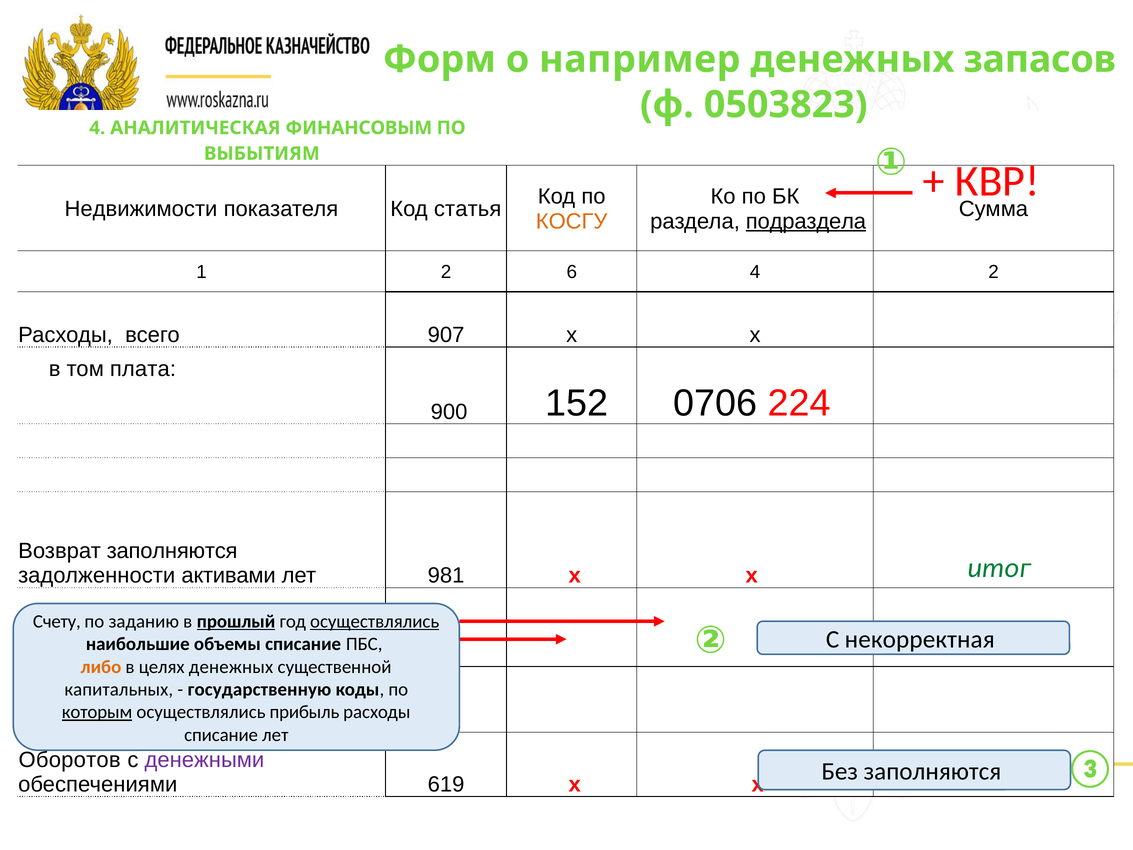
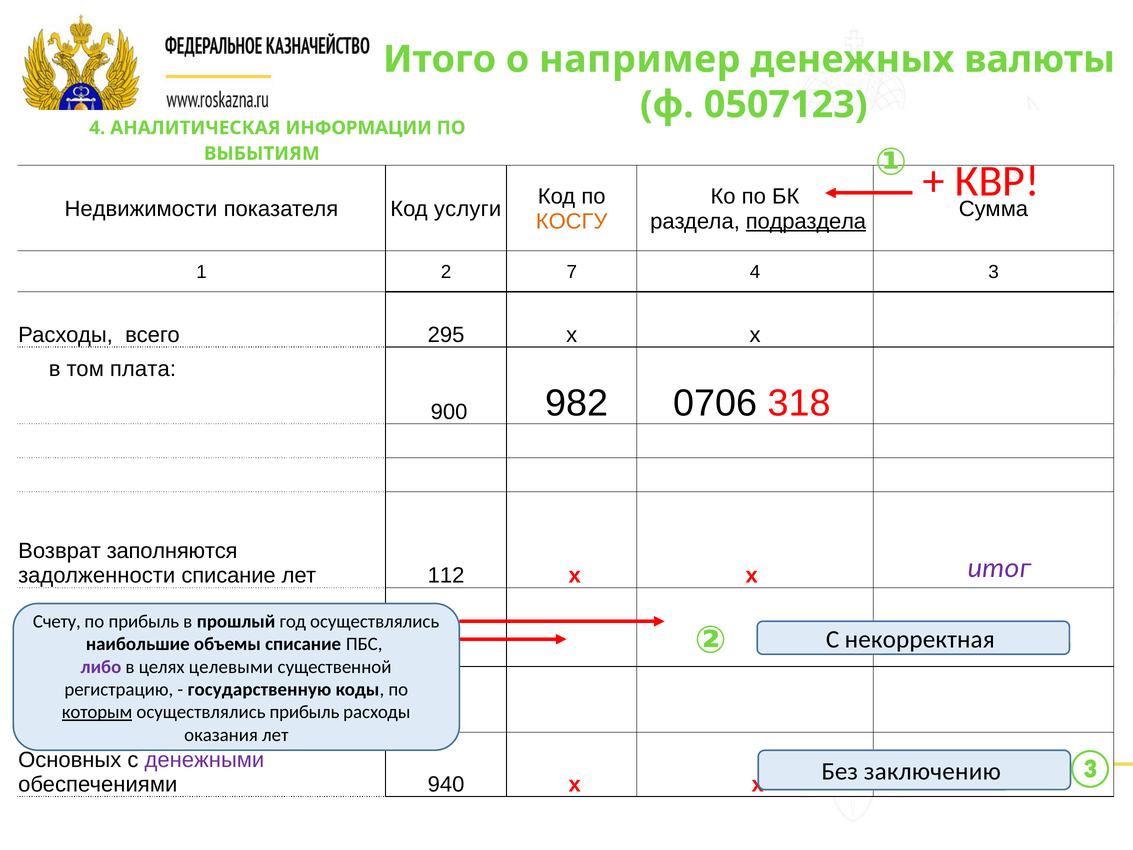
Форм: Форм -> Итого (439, 59)
запасов: запасов -> валюты (1040, 59)
0503823: 0503823 -> 0507123 (786, 105)
ФИНАНСОВЫМ: ФИНАНСОВЫМ -> ИНФОРМАЦИИ (359, 128)
статья: статья -> услуги (468, 209)
6: 6 -> 7 (572, 272)
4 2: 2 -> 3 (994, 272)
907: 907 -> 295 (446, 335)
152: 152 -> 982 (577, 403)
224: 224 -> 318 (799, 403)
итог colour: green -> purple (999, 568)
задолженности активами: активами -> списание (229, 576)
981: 981 -> 112 (446, 576)
по заданию: заданию -> прибыль (144, 621)
прошлый underline: present -> none (236, 621)
осуществлялись underline: present -> none (375, 621)
либо colour: orange -> purple (101, 667)
целях денежных: денежных -> целевыми (231, 667)
капитальных: капитальных -> регистрацию (119, 689)
списание: списание -> оказания (221, 735)
Оборотов: Оборотов -> Основных (70, 760)
Без заполняются: заполняются -> заключению (932, 771)
619: 619 -> 940 (446, 784)
